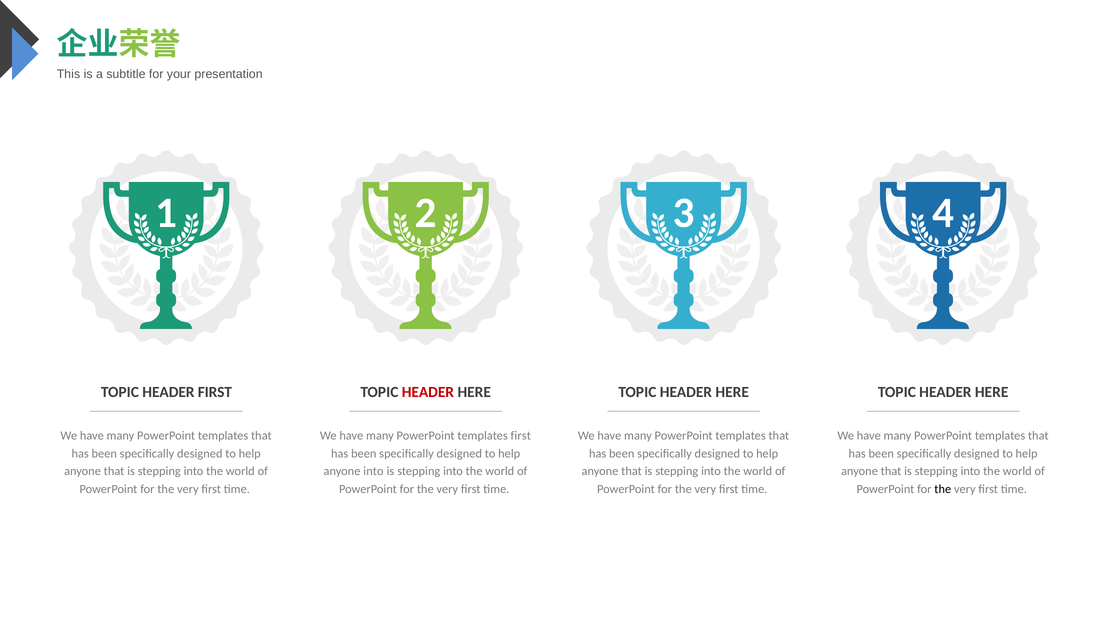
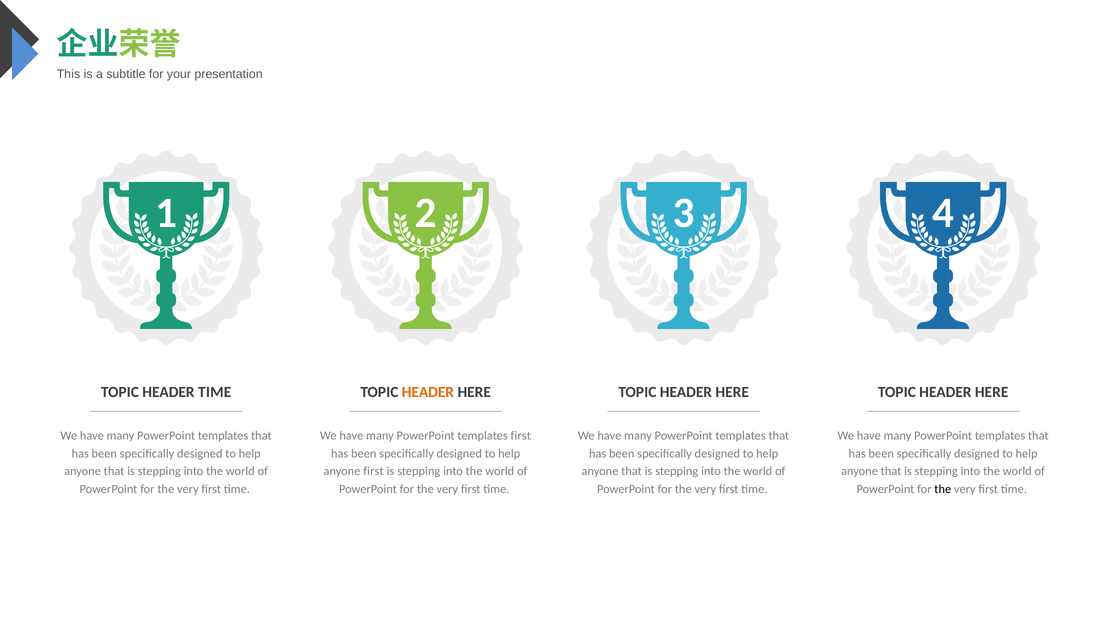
HEADER FIRST: FIRST -> TIME (215, 392)
HEADER colour: red -> orange (428, 392)
anyone into: into -> first (373, 471)
